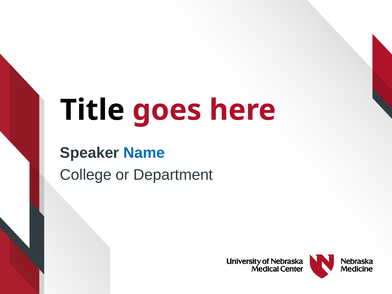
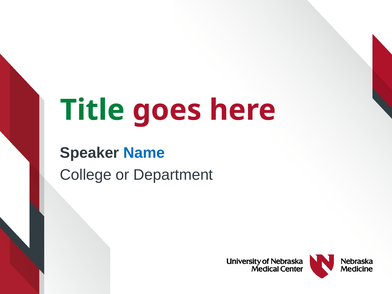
Title colour: black -> green (92, 110)
